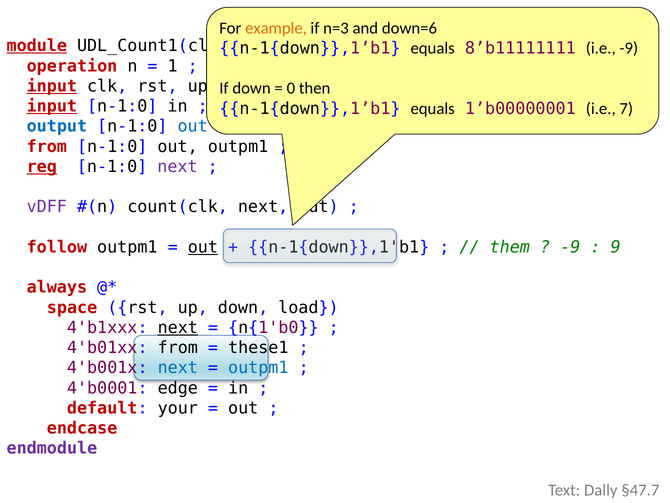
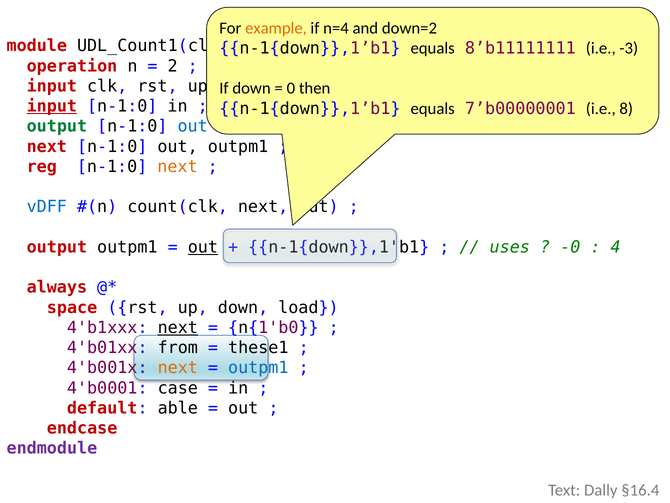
n=3: n=3 -> n=4 (336, 28)
down=6: down=6 -> down=2 (409, 28)
module underline: present -> none (37, 46)
i.e -9: -9 -> -3 (629, 48)
1: 1 -> 2 (173, 66)
input underline: present -> none (52, 86)
1’b00000001: 1’b00000001 -> 7’b00000001 (520, 108)
7: 7 -> 8 (626, 108)
output colour: blue -> green (57, 126)
from: from -> next (47, 146)
reg underline: present -> none (42, 166)
next colour: purple -> orange (177, 166)
vDFF colour: purple -> blue (47, 207)
follow: follow -> output (57, 247)
them: them -> uses (510, 247)
-9: -9 -> -0 (570, 247)
9: 9 -> 4 (616, 247)
next colour: blue -> orange (178, 367)
edge: edge -> case (178, 388)
your: your -> able (178, 408)
§47.7: §47.7 -> §16.4 (640, 490)
